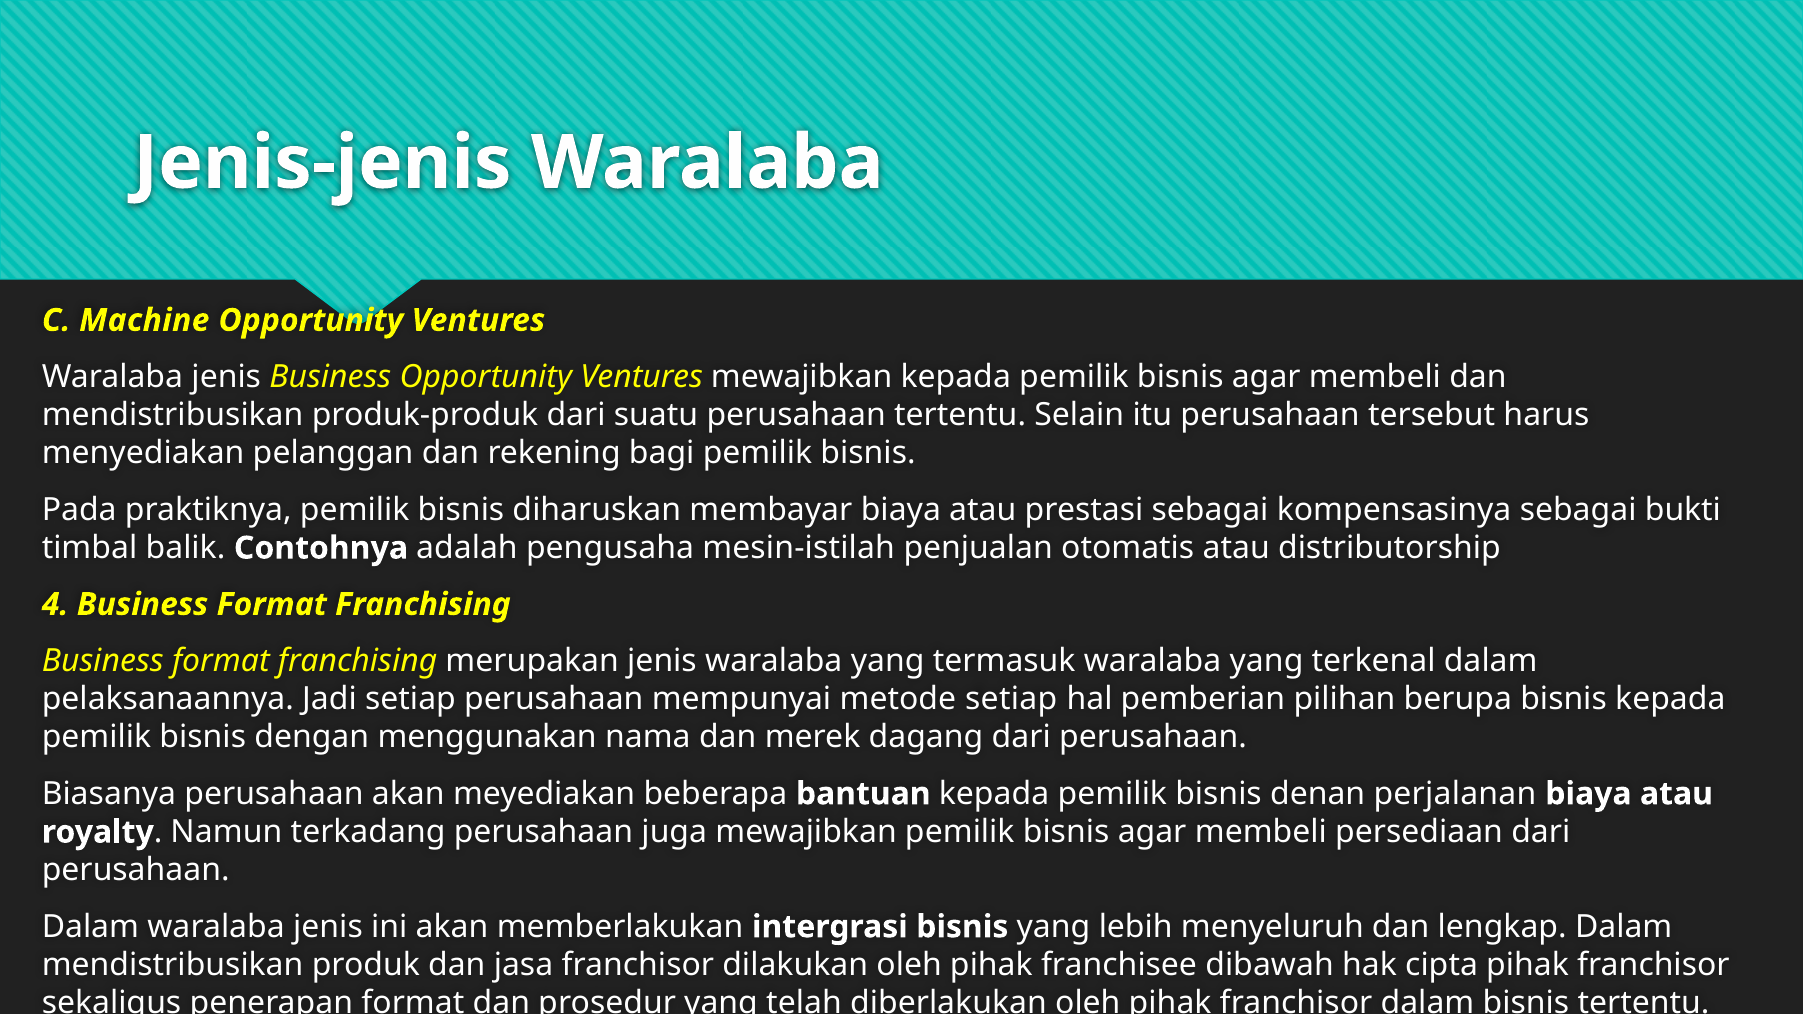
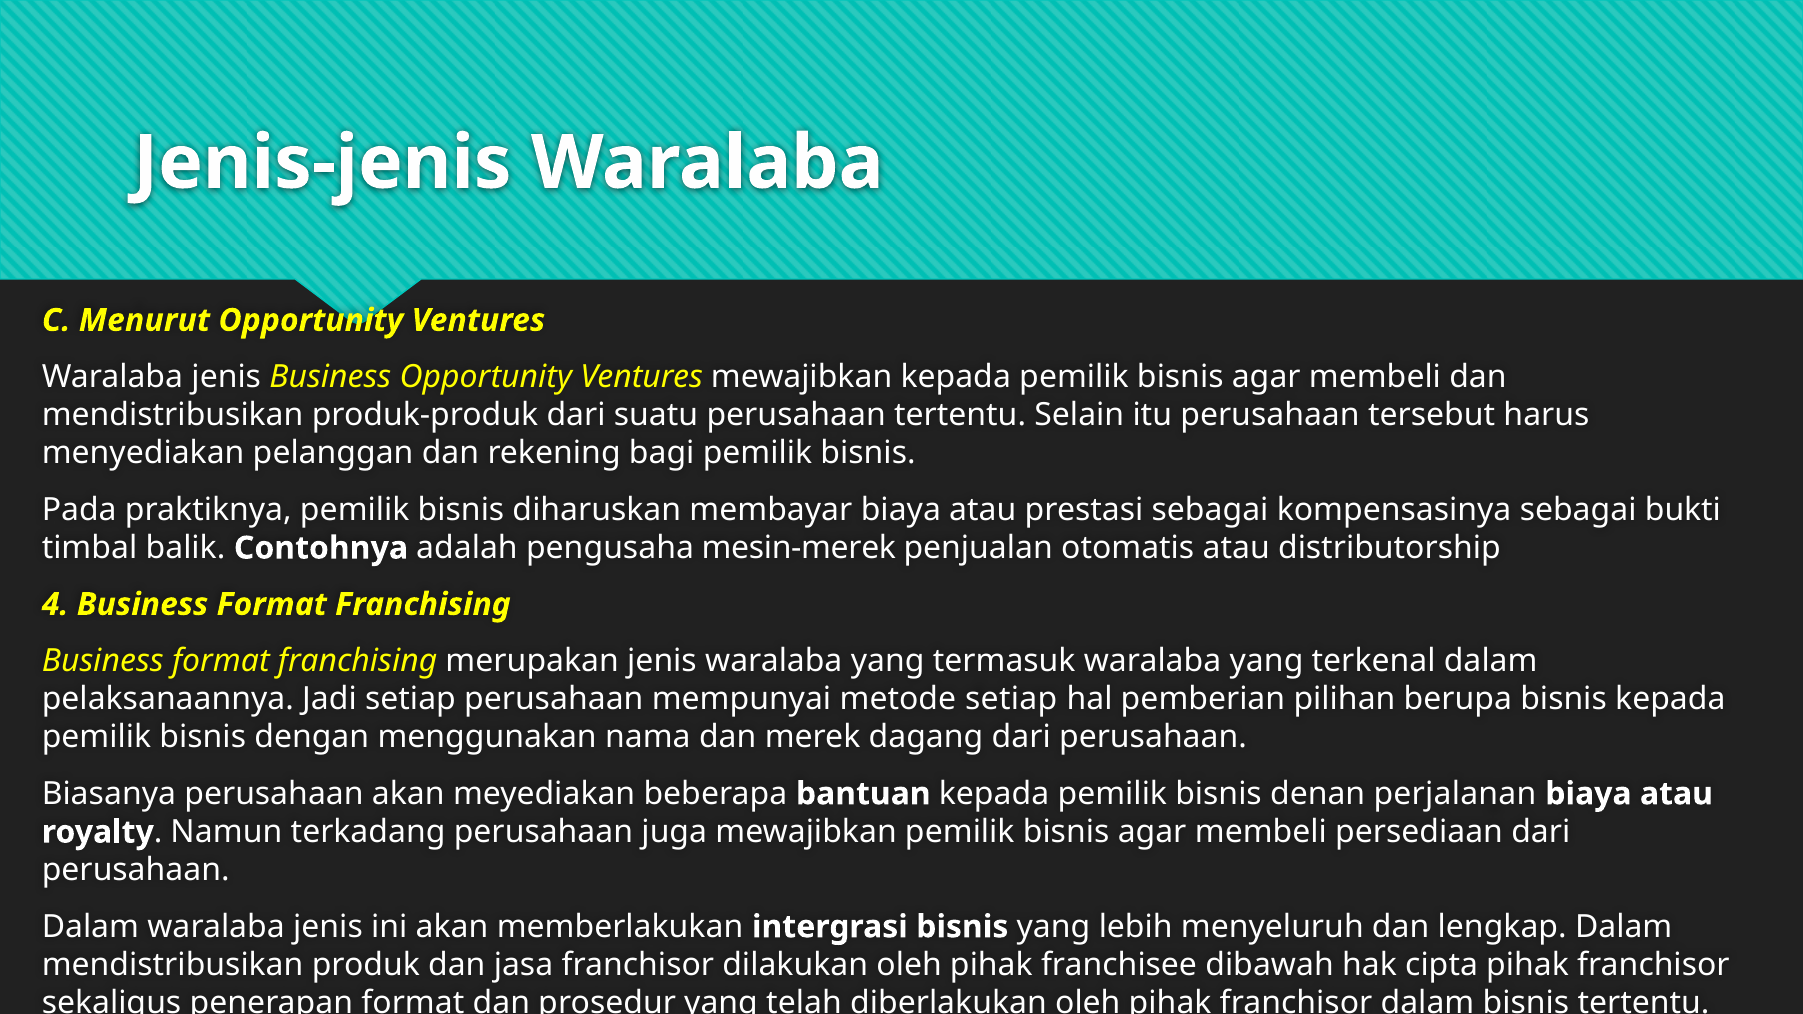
Machine: Machine -> Menurut (144, 320)
mesin-istilah: mesin-istilah -> mesin-merek (799, 548)
